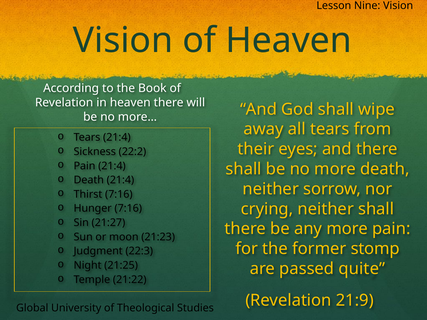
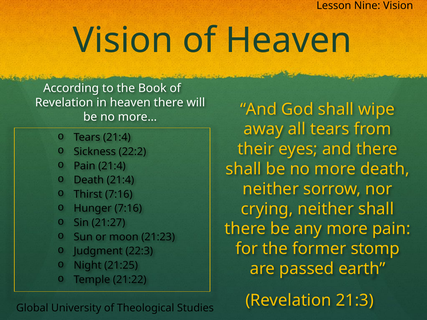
quite: quite -> earth (362, 269)
21:9: 21:9 -> 21:3 (355, 301)
